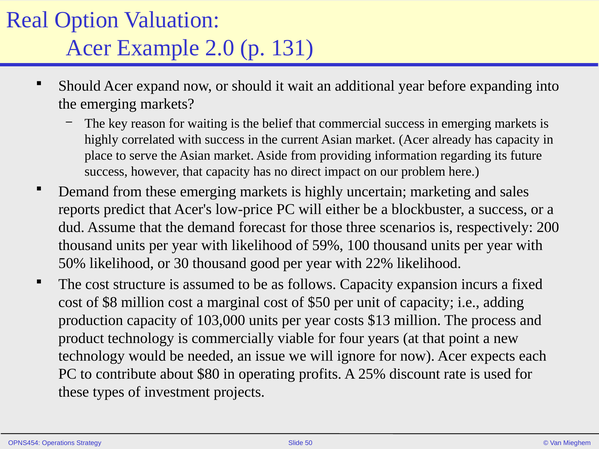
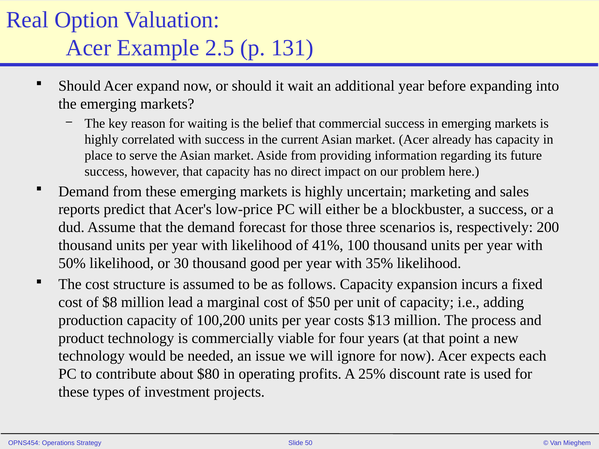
2.0: 2.0 -> 2.5 (220, 48)
59%: 59% -> 41% (328, 245)
22%: 22% -> 35% (379, 263)
million cost: cost -> lead (180, 302)
103,000: 103,000 -> 100,200 (221, 320)
